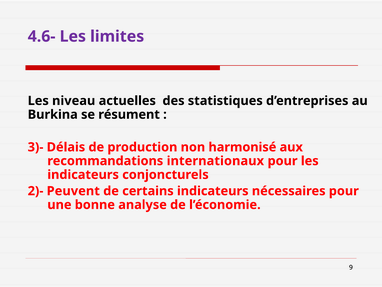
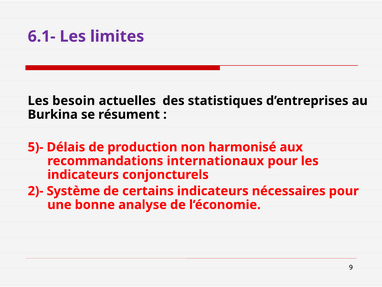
4.6-: 4.6- -> 6.1- (42, 36)
niveau: niveau -> besoin (74, 101)
3)-: 3)- -> 5)- (36, 147)
Peuvent: Peuvent -> Système (73, 191)
